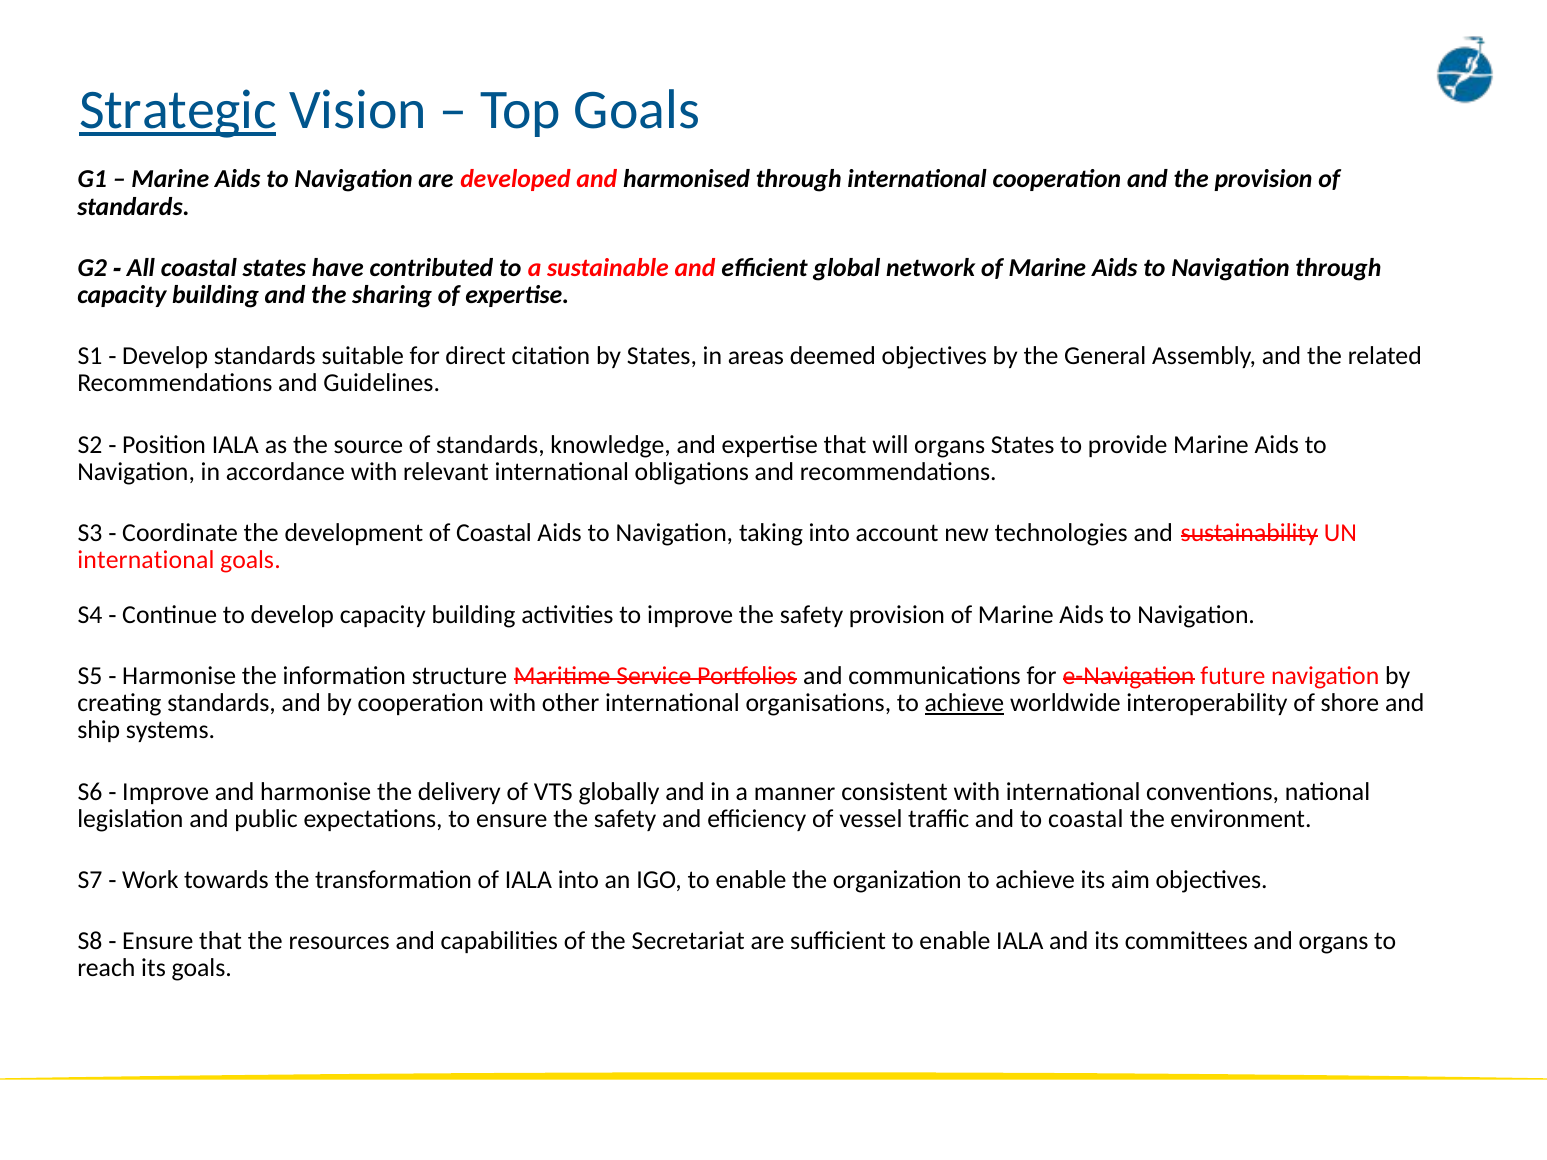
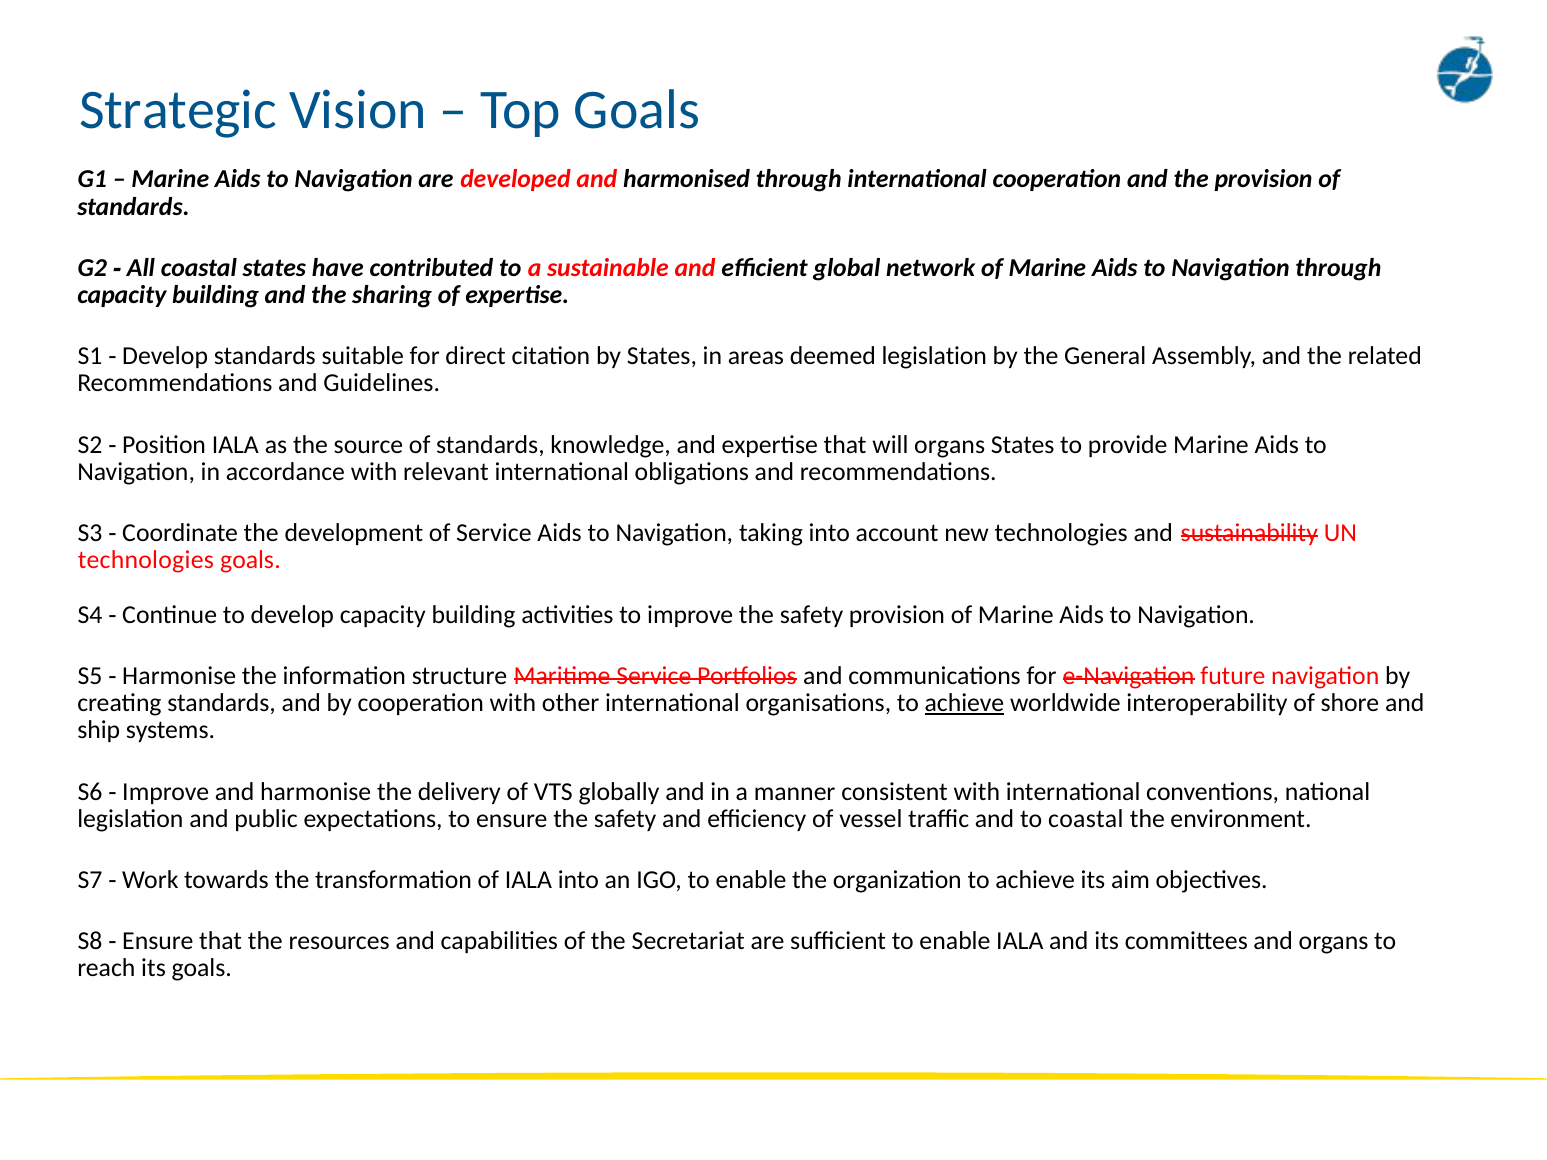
Strategic underline: present -> none (178, 110)
deemed objectives: objectives -> legislation (934, 356)
of Coastal: Coastal -> Service (494, 533)
international: international -> technologies (146, 560)
